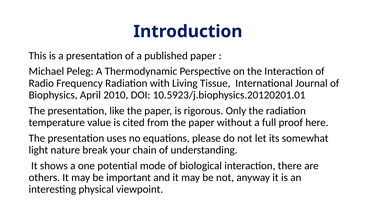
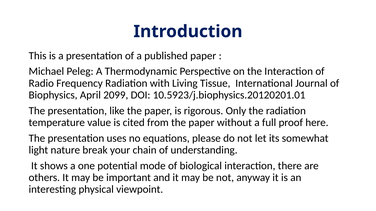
2010: 2010 -> 2099 (116, 95)
